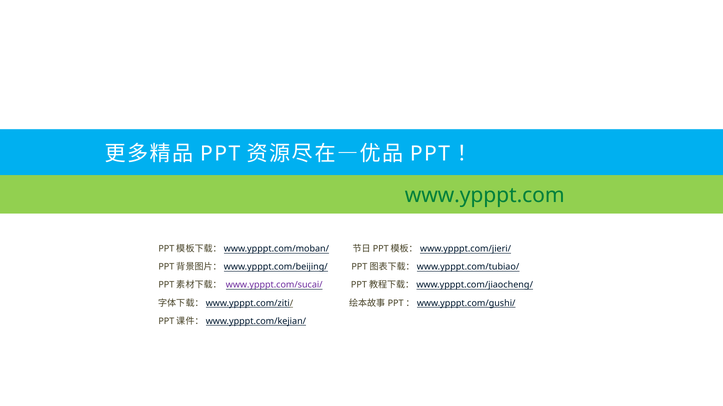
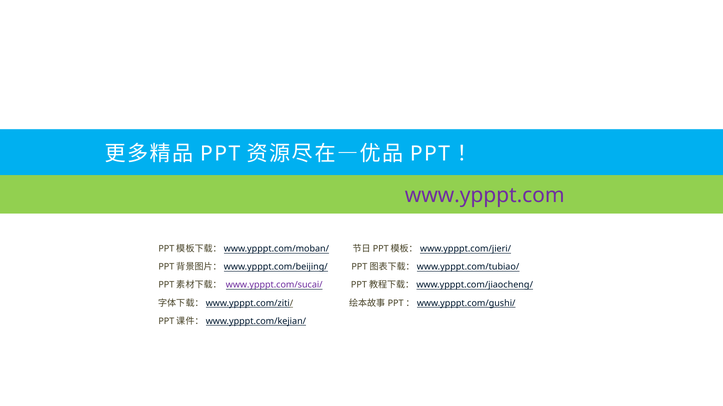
www.ypppt.com colour: green -> purple (485, 196)
